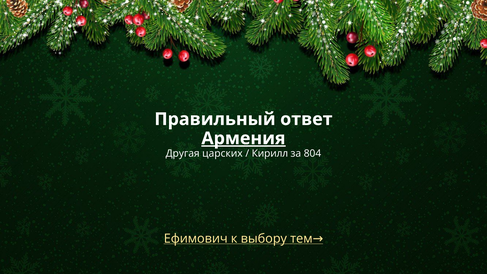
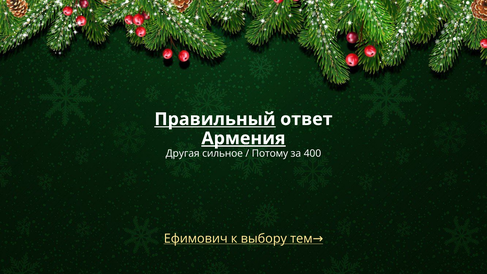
Правильный underline: none -> present (215, 119)
царских: царских -> сильное (223, 153)
Кирилл: Кирилл -> Потому (270, 153)
804: 804 -> 400 (312, 153)
